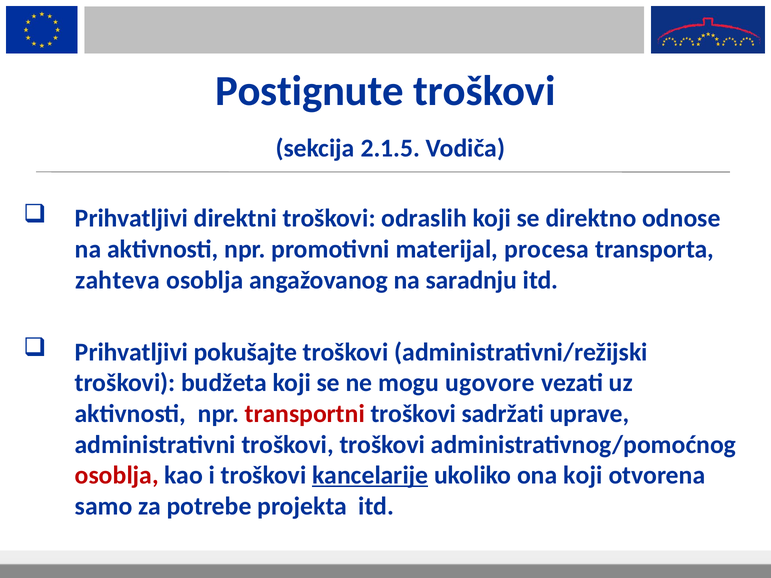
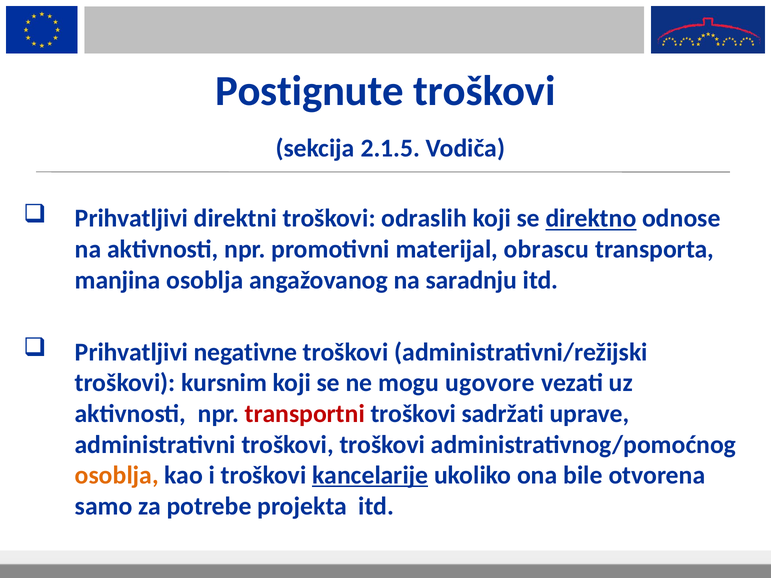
direktno underline: none -> present (591, 219)
procesa: procesa -> obrascu (546, 249)
zahteva: zahteva -> manjina (118, 280)
pokušajte: pokušajte -> negativne (246, 352)
budžeta: budžeta -> kursnim (224, 383)
osoblja colour: red -> orange (117, 476)
ona koji: koji -> bile (583, 476)
